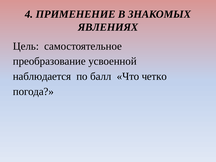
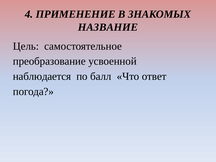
ЯВЛЕНИЯХ: ЯВЛЕНИЯХ -> НАЗВАНИЕ (108, 27)
четко: четко -> ответ (154, 76)
